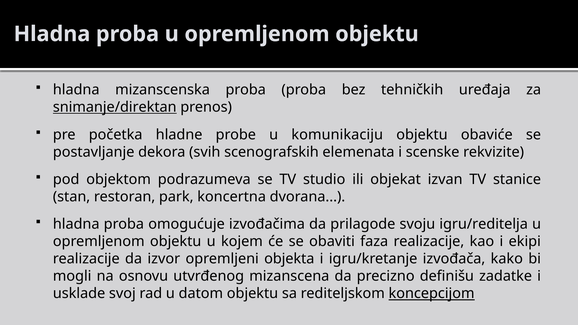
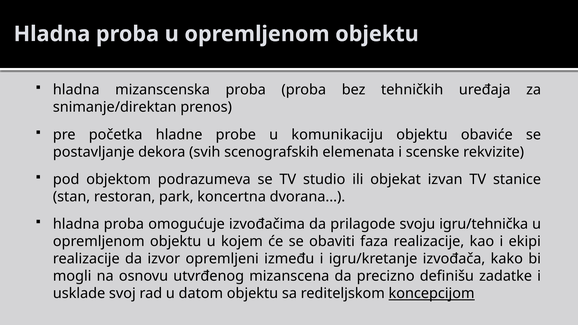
snimanje/direktan underline: present -> none (115, 107)
igru/reditelja: igru/reditelja -> igru/tehnička (484, 224)
objekta: objekta -> između (289, 259)
